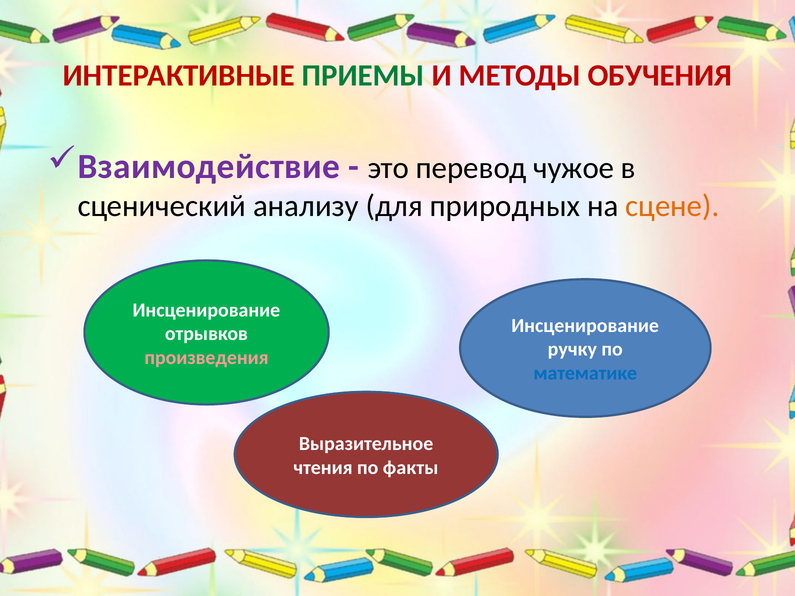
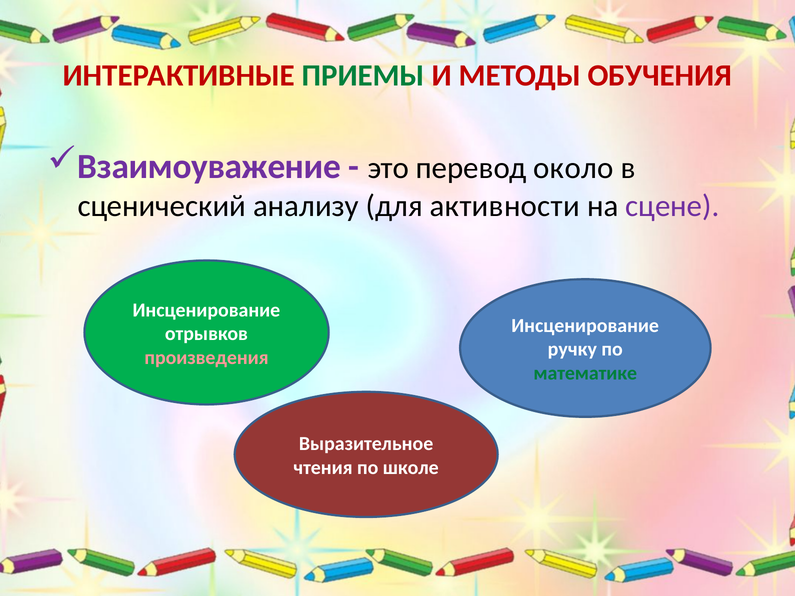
Взаимодействие: Взаимодействие -> Взаимоуважение (209, 167)
чужое: чужое -> около (573, 168)
природных: природных -> активности (505, 206)
сцене colour: orange -> purple (672, 206)
математике colour: blue -> green (585, 373)
факты: факты -> школе (411, 468)
